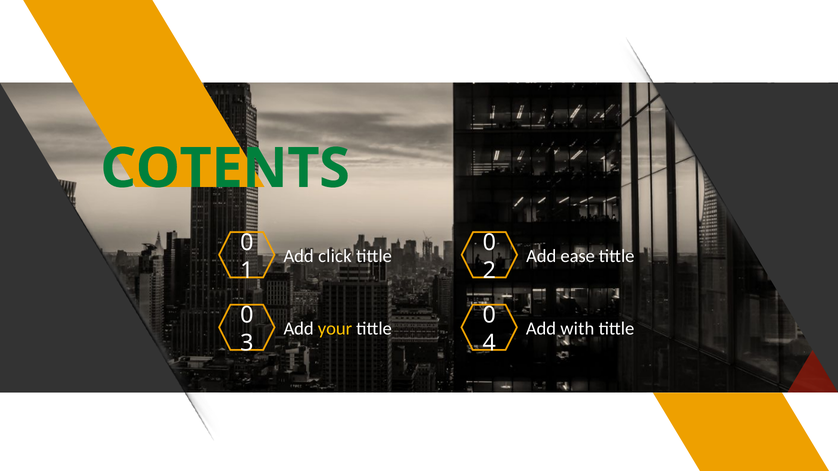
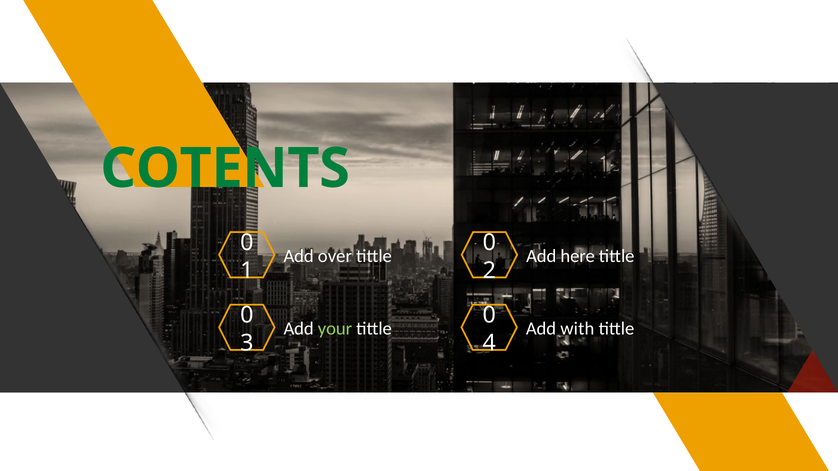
click: click -> over (335, 256)
ease: ease -> here (578, 256)
your colour: yellow -> light green (335, 329)
